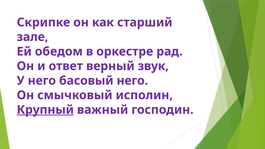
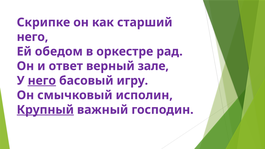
зале: зале -> него (32, 37)
звук: звук -> зале (153, 66)
него underline: none -> present (42, 81)
басовый него: него -> игру (132, 81)
